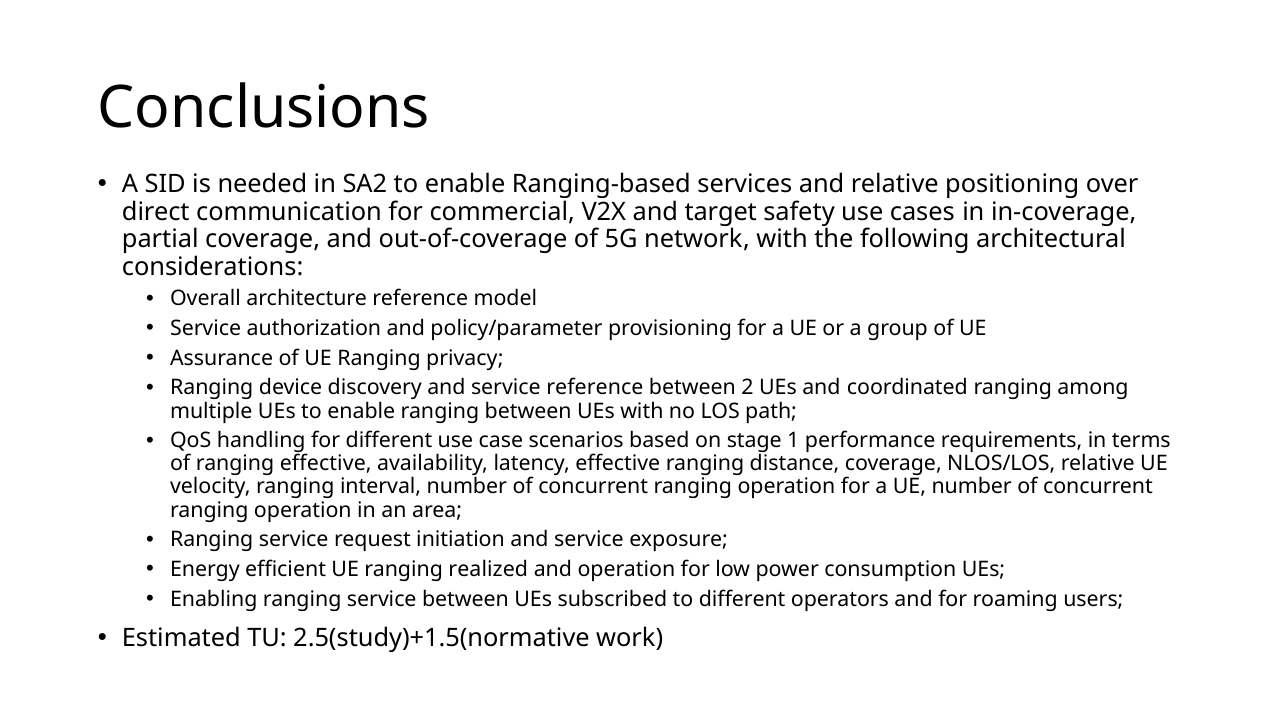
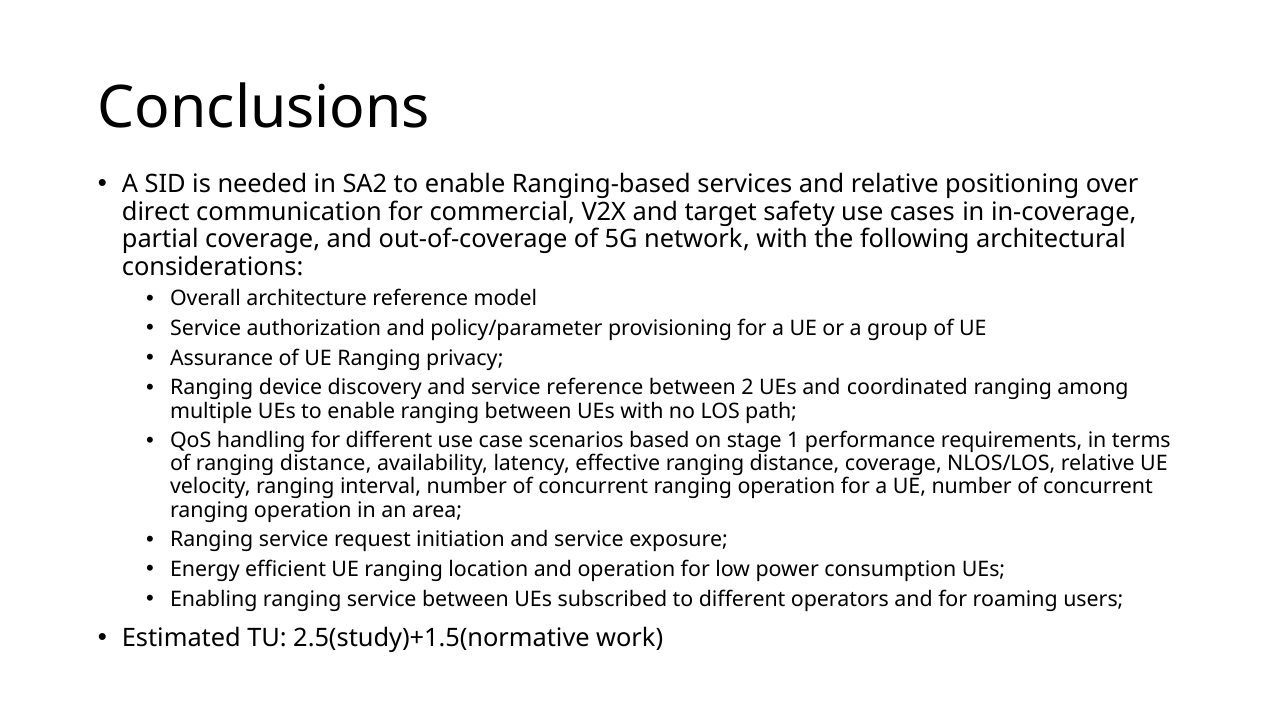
of ranging effective: effective -> distance (326, 464)
realized: realized -> location (488, 570)
